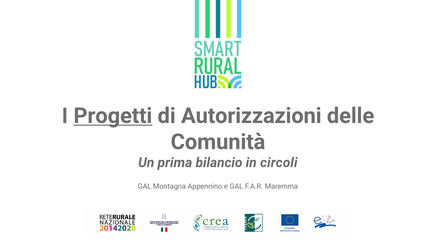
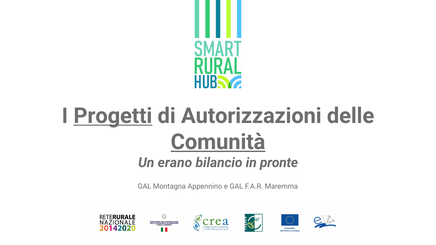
Comunità underline: none -> present (218, 142)
prima: prima -> erano (175, 163)
circoli: circoli -> pronte (279, 163)
